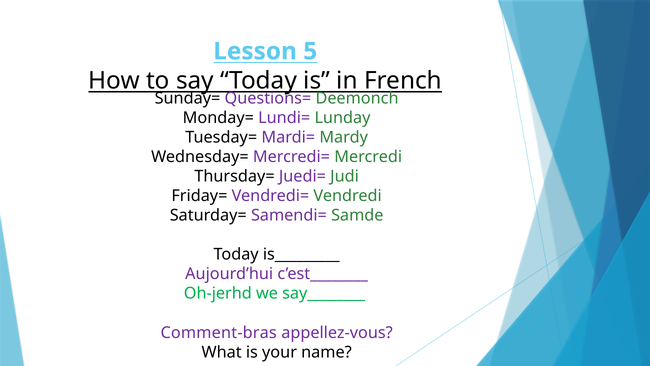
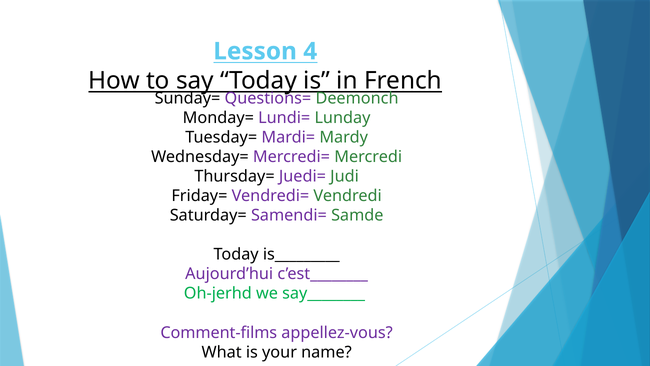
5: 5 -> 4 (310, 51)
Comment-bras: Comment-bras -> Comment-films (219, 332)
